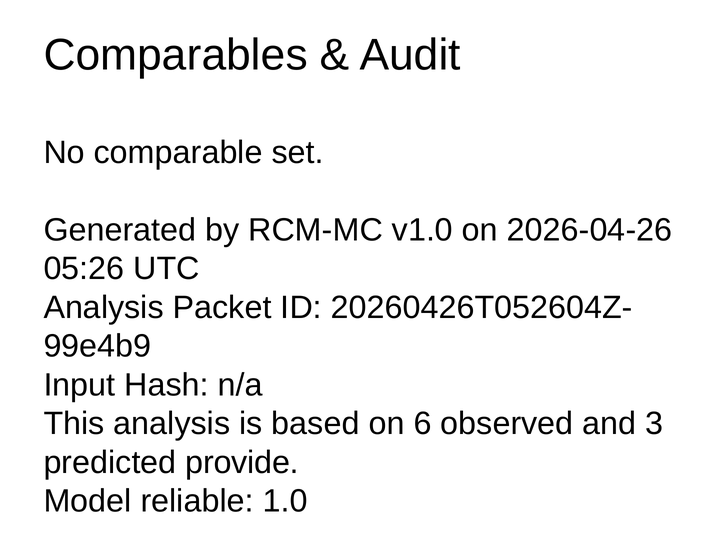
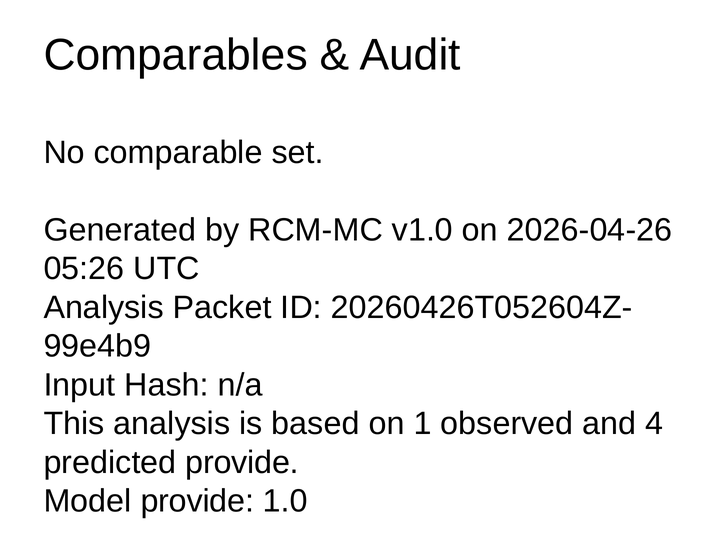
6: 6 -> 1 (423, 424)
3: 3 -> 4 (654, 424)
Model reliable: reliable -> provide (197, 501)
